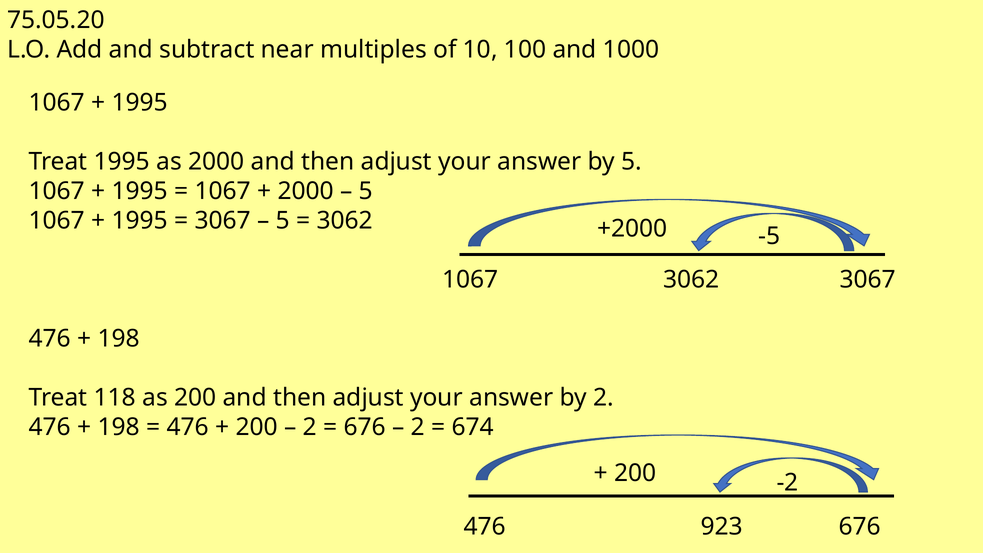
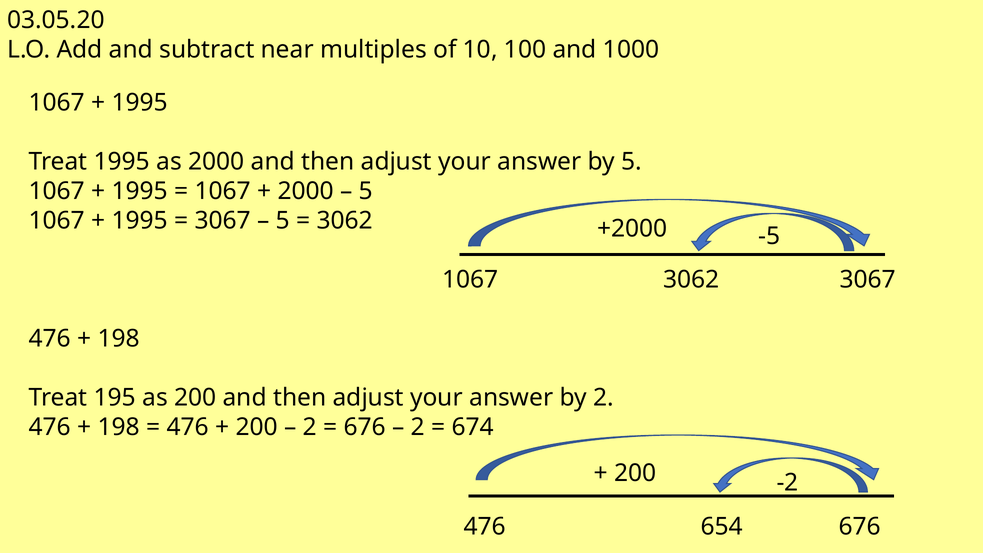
75.05.20: 75.05.20 -> 03.05.20 (56, 20)
118: 118 -> 195 (115, 398)
923: 923 -> 654 (722, 527)
